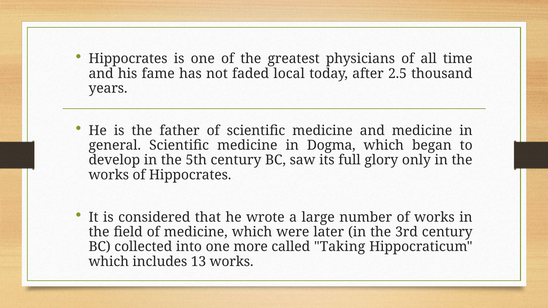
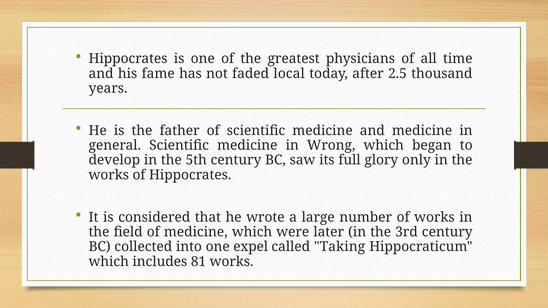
Dogma: Dogma -> Wrong (331, 145)
more: more -> expel (251, 247)
13: 13 -> 81 (198, 262)
